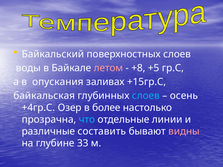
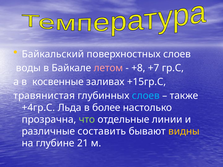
+5: +5 -> +7 (154, 68)
опускания: опускания -> косвенные (58, 82)
байкальская: байкальская -> травянистая (44, 96)
осень: осень -> также (184, 96)
Озер: Озер -> Льда (70, 108)
что colour: light blue -> light green (87, 120)
видны colour: pink -> yellow (184, 132)
33: 33 -> 21 (83, 143)
